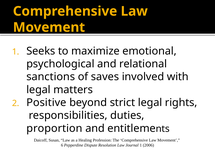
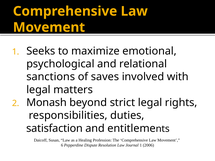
Positive: Positive -> Monash (47, 103)
proportion: proportion -> satisfaction (55, 128)
